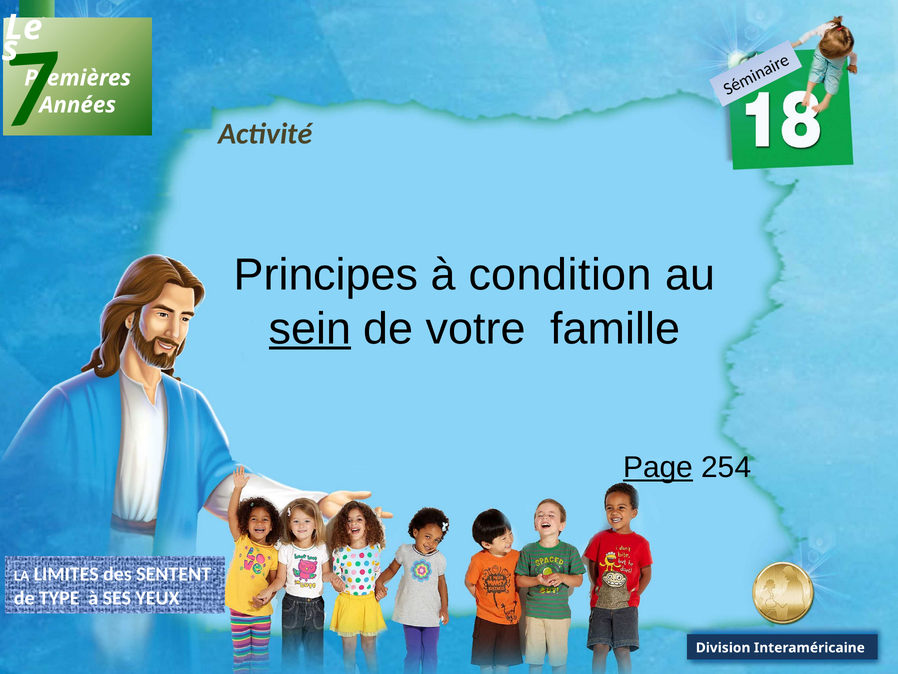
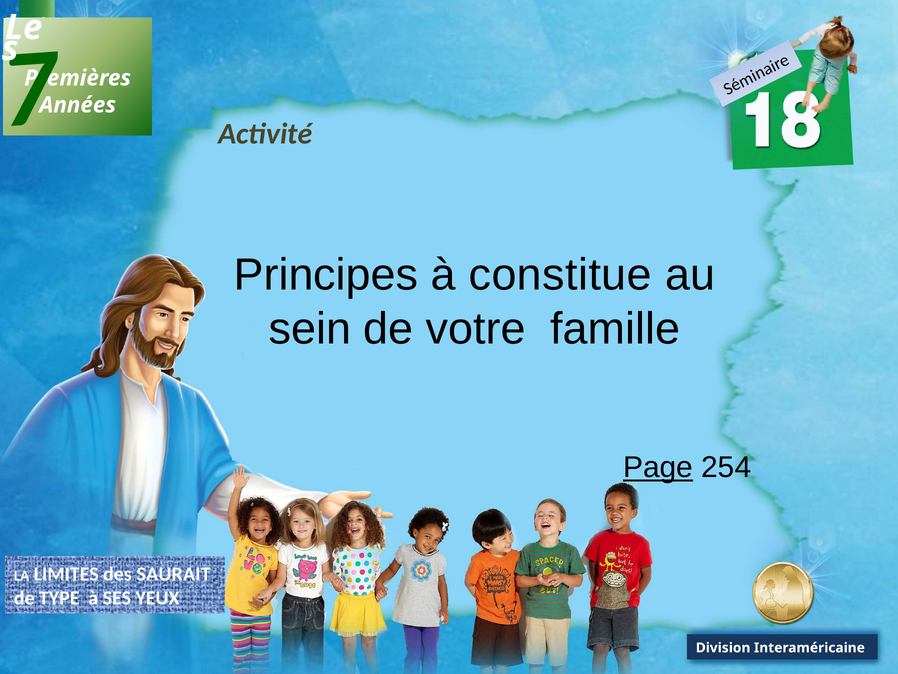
condition: condition -> constitue (560, 275)
sein underline: present -> none (310, 328)
SENTENT: SENTENT -> SAURAIT (174, 574)
